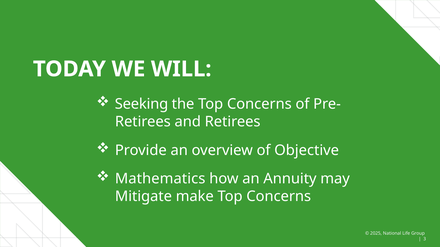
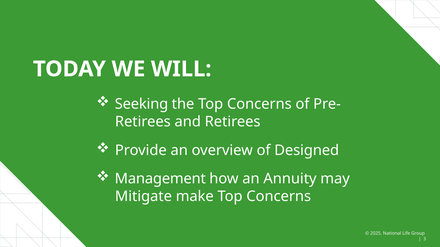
Objective: Objective -> Designed (307, 151)
Mathematics: Mathematics -> Management (160, 179)
